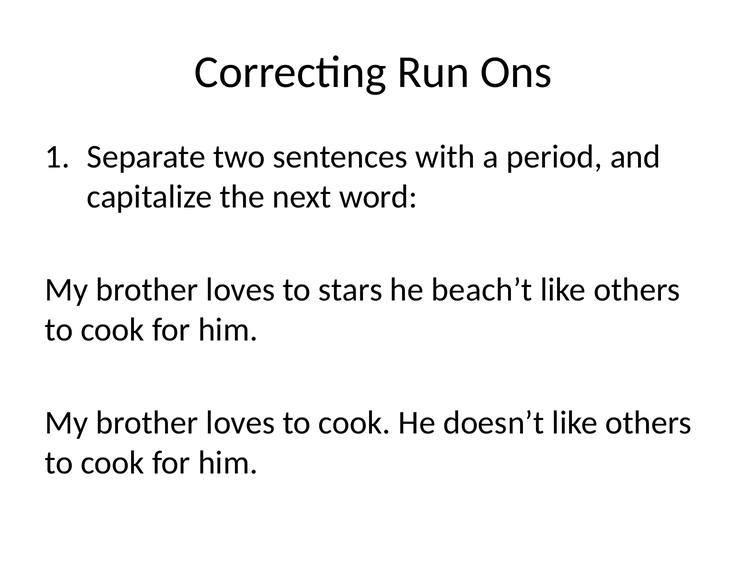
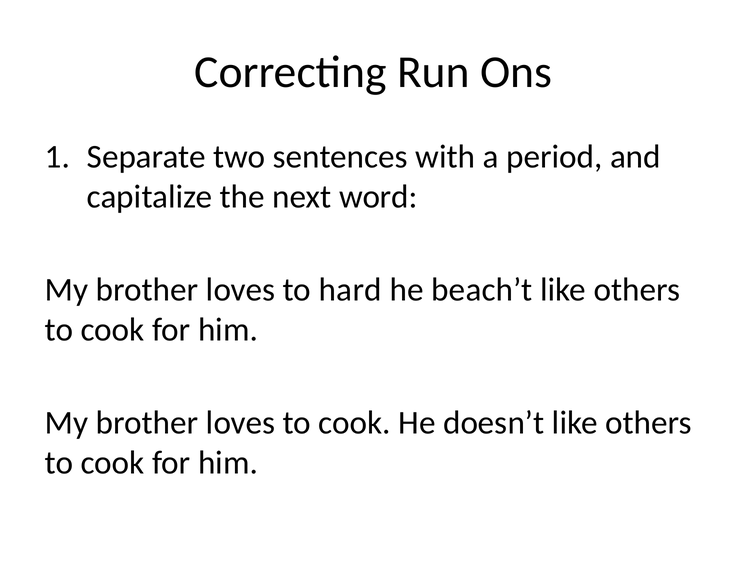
stars: stars -> hard (350, 290)
